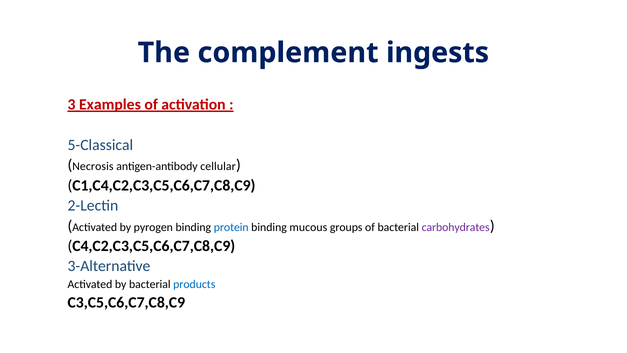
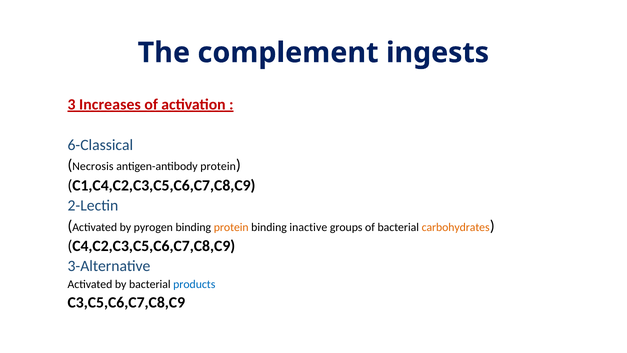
Examples: Examples -> Increases (110, 105)
5-Classical: 5-Classical -> 6-Classical (100, 145)
antigen-antibody cellular: cellular -> protein (218, 166)
protein colour: blue -> orange (231, 227)
mucous: mucous -> inactive (308, 227)
carbohydrates colour: purple -> orange (456, 227)
